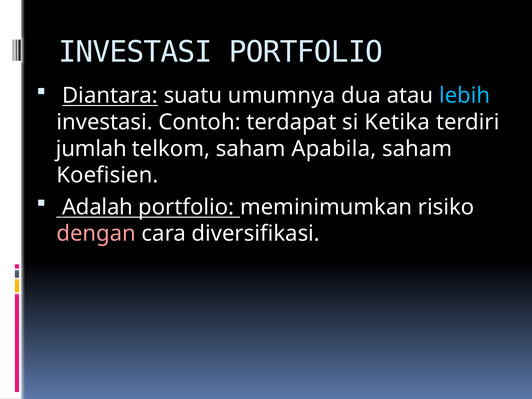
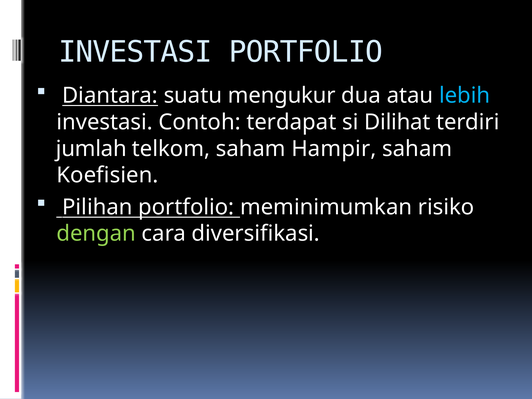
umumnya: umumnya -> mengukur (282, 96)
Ketika: Ketika -> Dilihat (397, 122)
Apabila: Apabila -> Hampir (334, 149)
Adalah: Adalah -> Pilihan (97, 207)
dengan colour: pink -> light green (96, 234)
